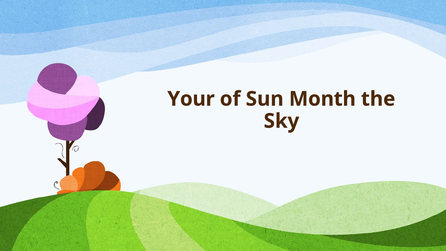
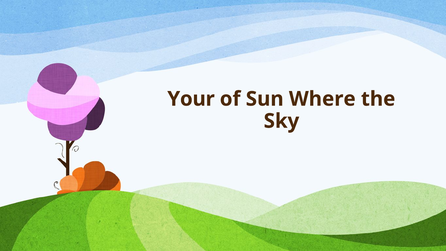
Month: Month -> Where (322, 99)
